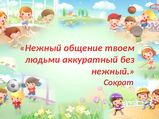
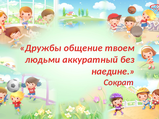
Нежный: Нежный -> Дружбы (41, 48)
нежный: нежный -> наедине (113, 71)
